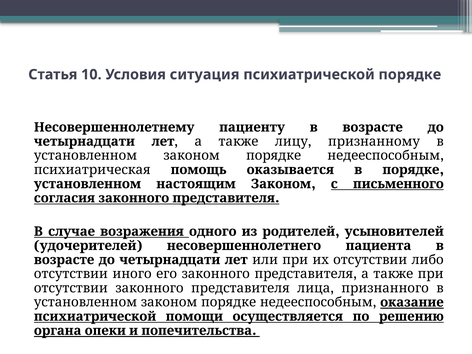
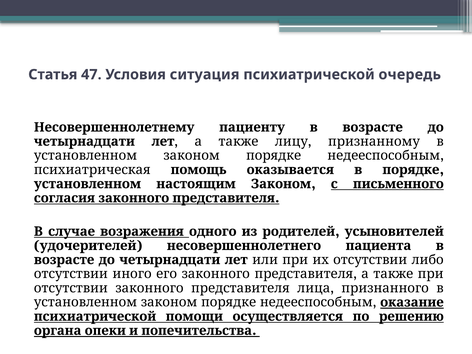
10: 10 -> 47 (91, 75)
психиатрической порядке: порядке -> очередь (410, 75)
